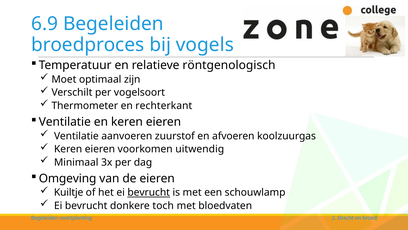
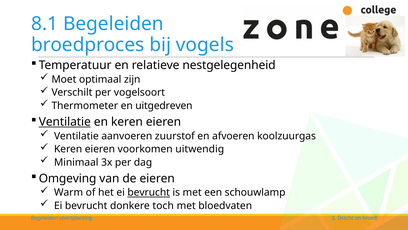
6.9: 6.9 -> 8.1 (45, 24)
röntgenologisch: röntgenologisch -> nestgelegenheid (229, 65)
rechterkant: rechterkant -> uitgedreven (164, 106)
Ventilatie underline: none -> present (65, 122)
Kuiltje: Kuiltje -> Warm (69, 192)
